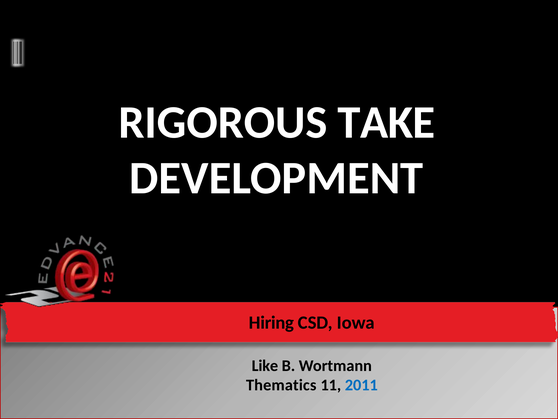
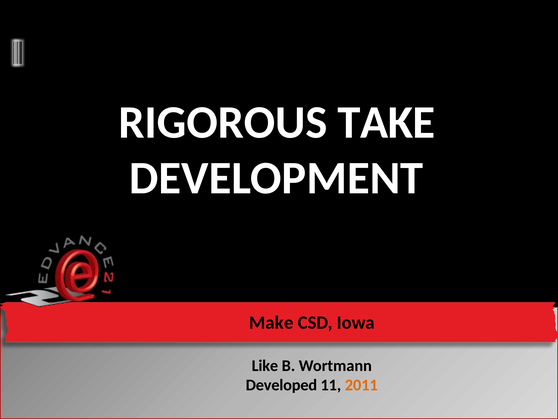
Hiring: Hiring -> Make (271, 322)
Thematics: Thematics -> Developed (281, 385)
2011 colour: blue -> orange (361, 385)
